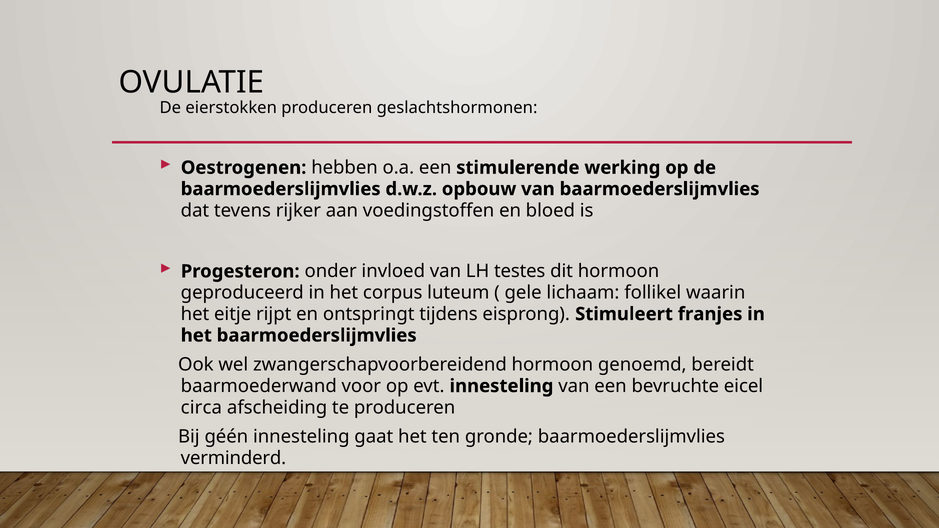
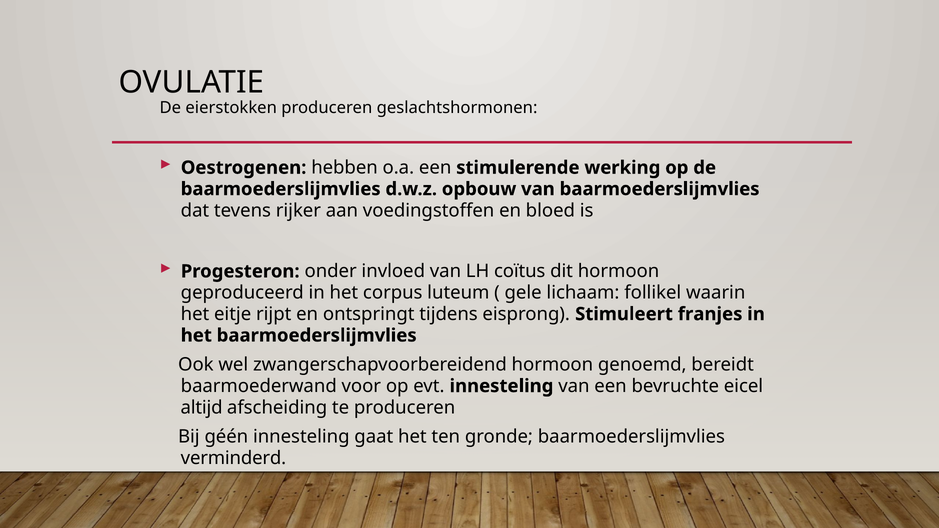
testes: testes -> coïtus (520, 271)
circa: circa -> altijd (202, 408)
